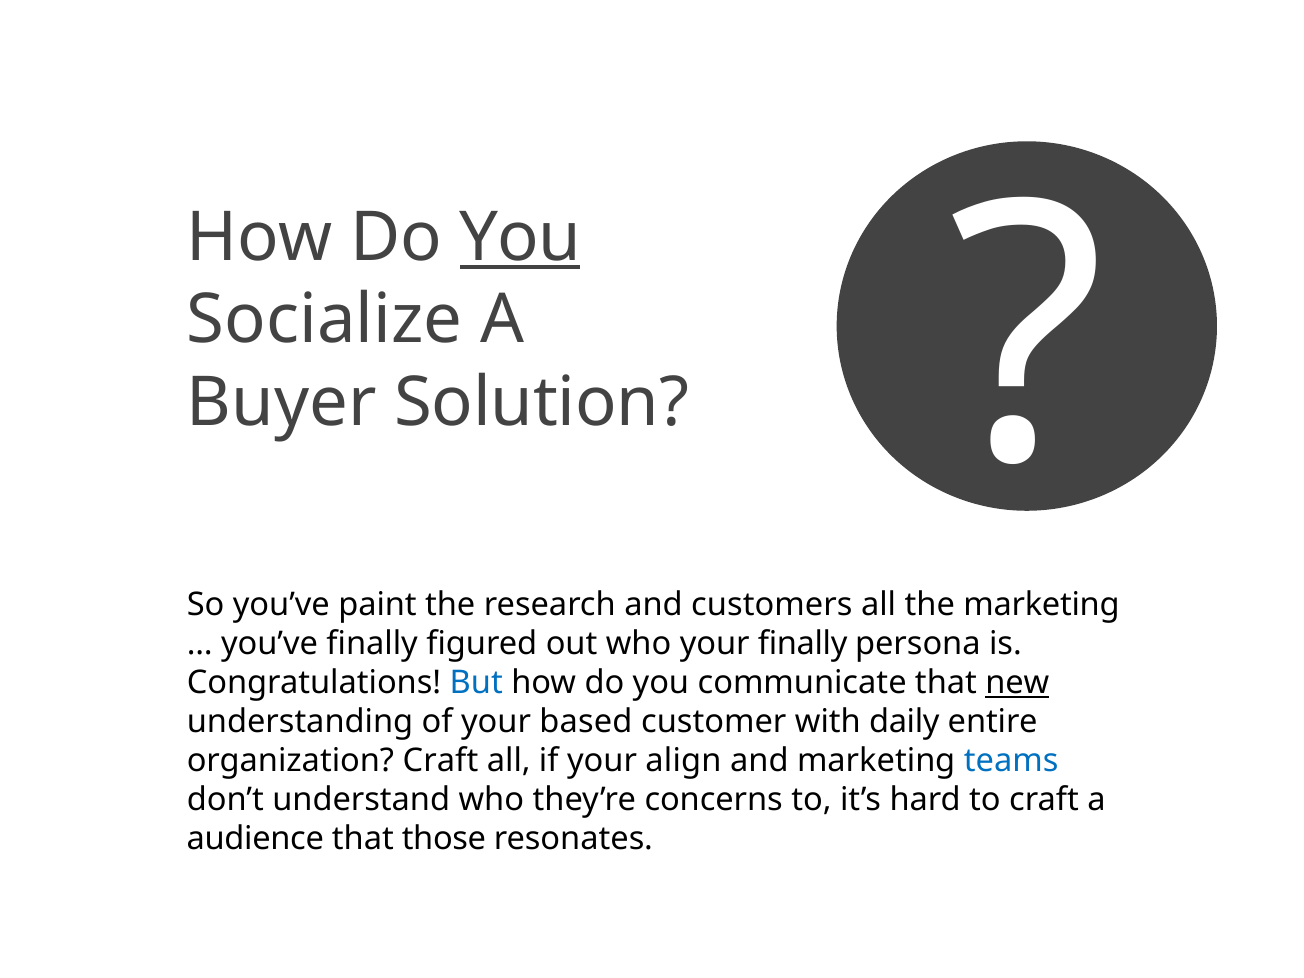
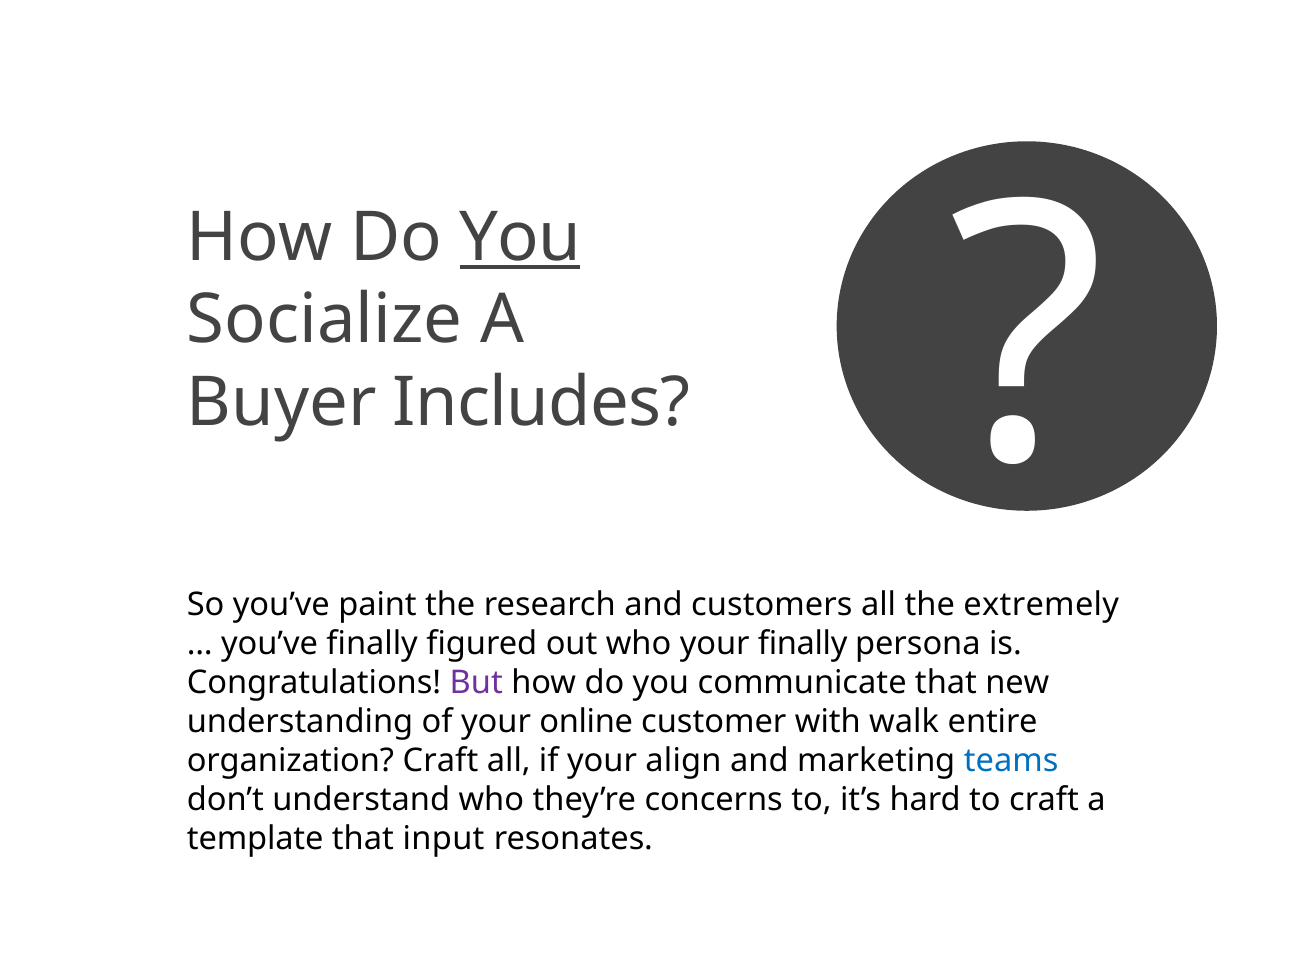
Solution: Solution -> Includes (542, 403)
the marketing: marketing -> extremely (1041, 604)
But colour: blue -> purple (476, 683)
new underline: present -> none (1017, 683)
based: based -> online (586, 722)
daily: daily -> walk (904, 722)
audience: audience -> template (255, 839)
those: those -> input (444, 839)
